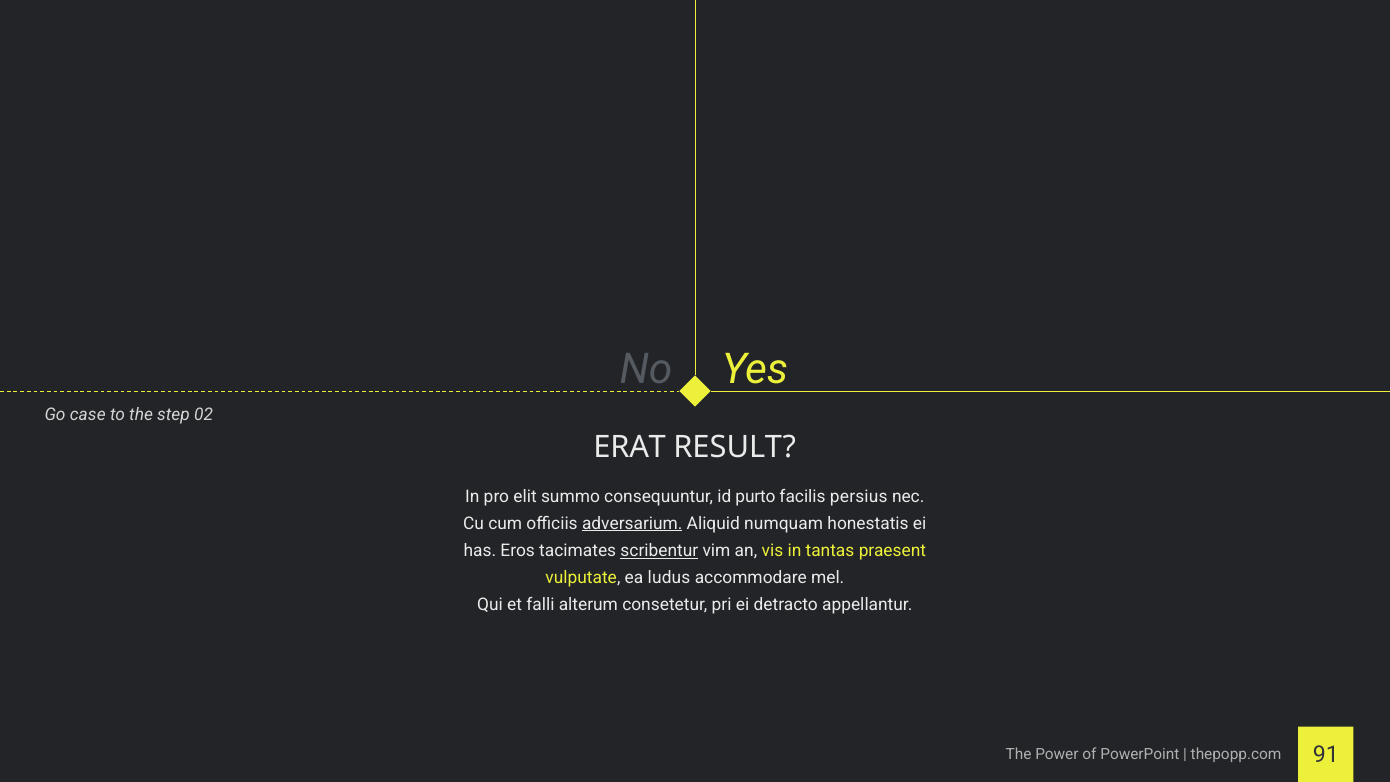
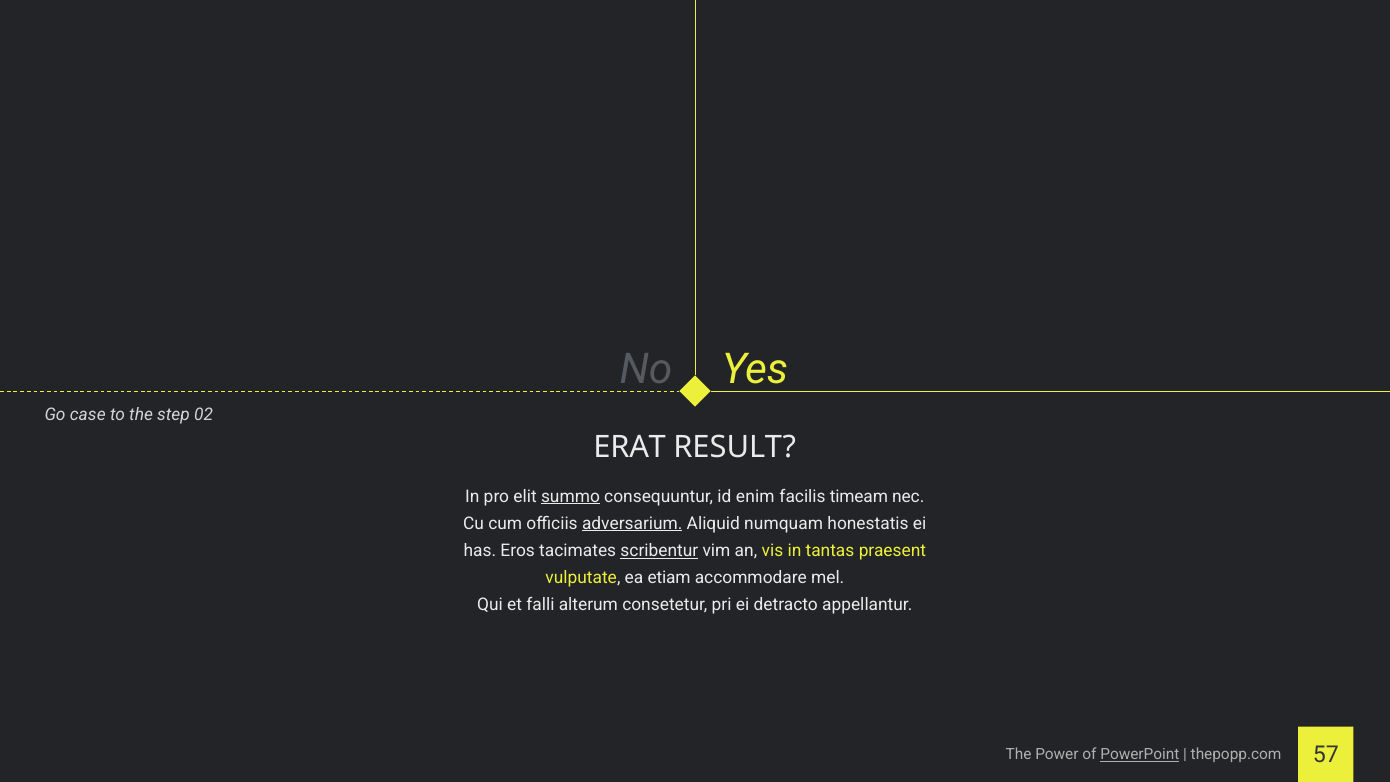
summo underline: none -> present (570, 496)
purto: purto -> enim (755, 496)
persius: persius -> timeam (859, 496)
ludus: ludus -> etiam (669, 578)
PowerPoint underline: none -> present (1140, 754)
91: 91 -> 57 (1326, 755)
